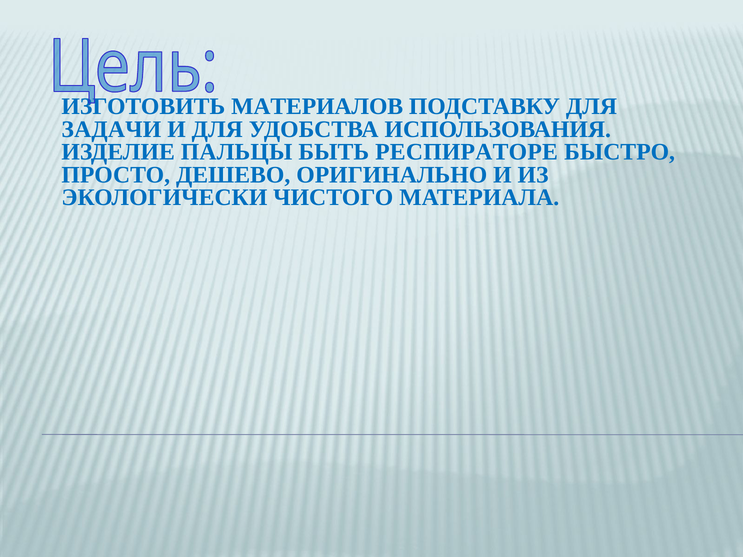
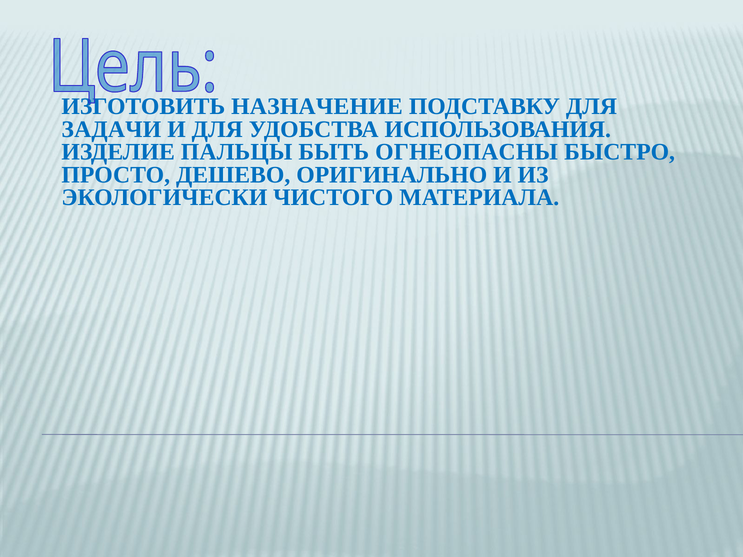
МАТЕРИАЛОВ: МАТЕРИАЛОВ -> НАЗНАЧЕНИЕ (317, 107)
РЕСПИРАТОРЕ: РЕСПИРАТОРЕ -> ОГНЕОПАСНЫ (467, 152)
